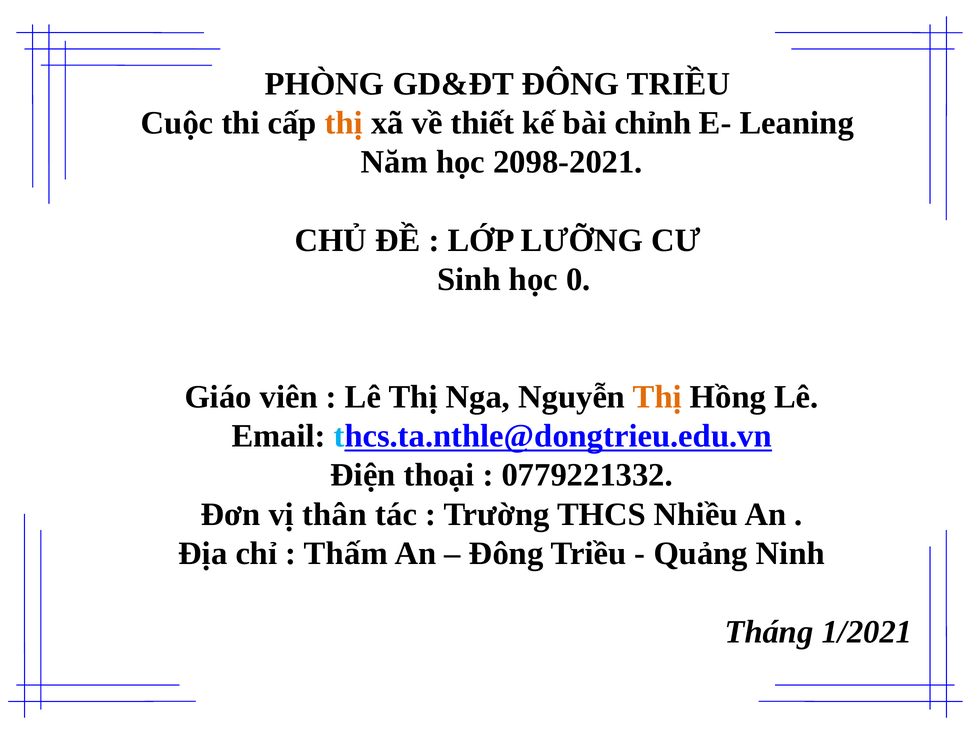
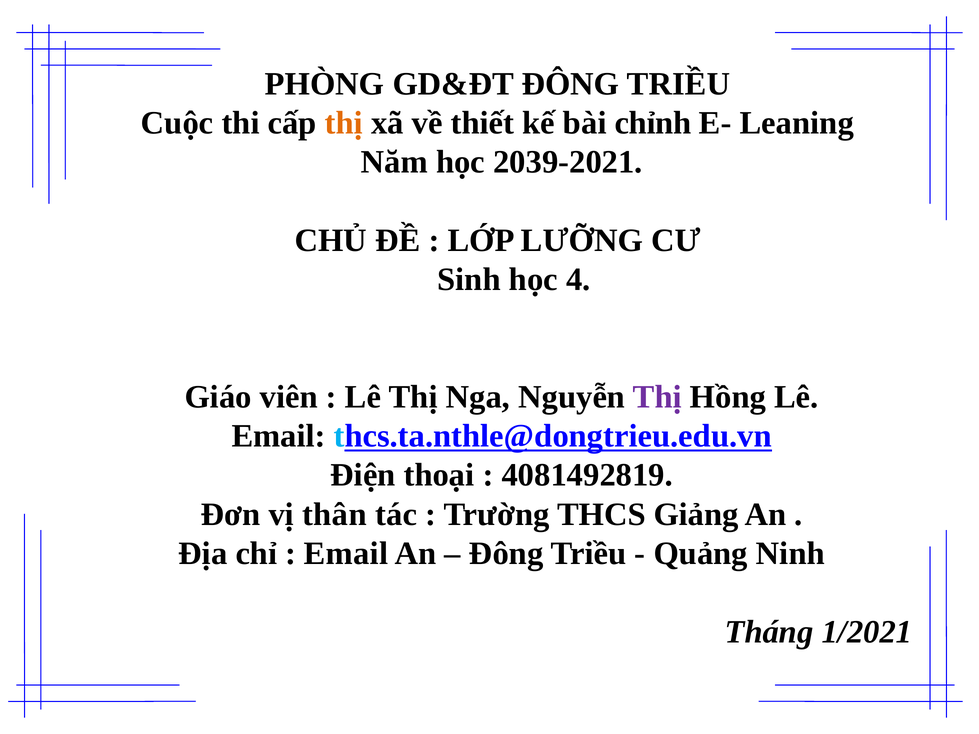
2098-2021: 2098-2021 -> 2039-2021 (568, 162)
0: 0 -> 4 (578, 280)
Thị colour: orange -> purple (657, 397)
0779221332: 0779221332 -> 4081492819 (587, 475)
Nhiều: Nhiều -> Giảng (696, 515)
Thấm: Thấm -> Email (346, 554)
